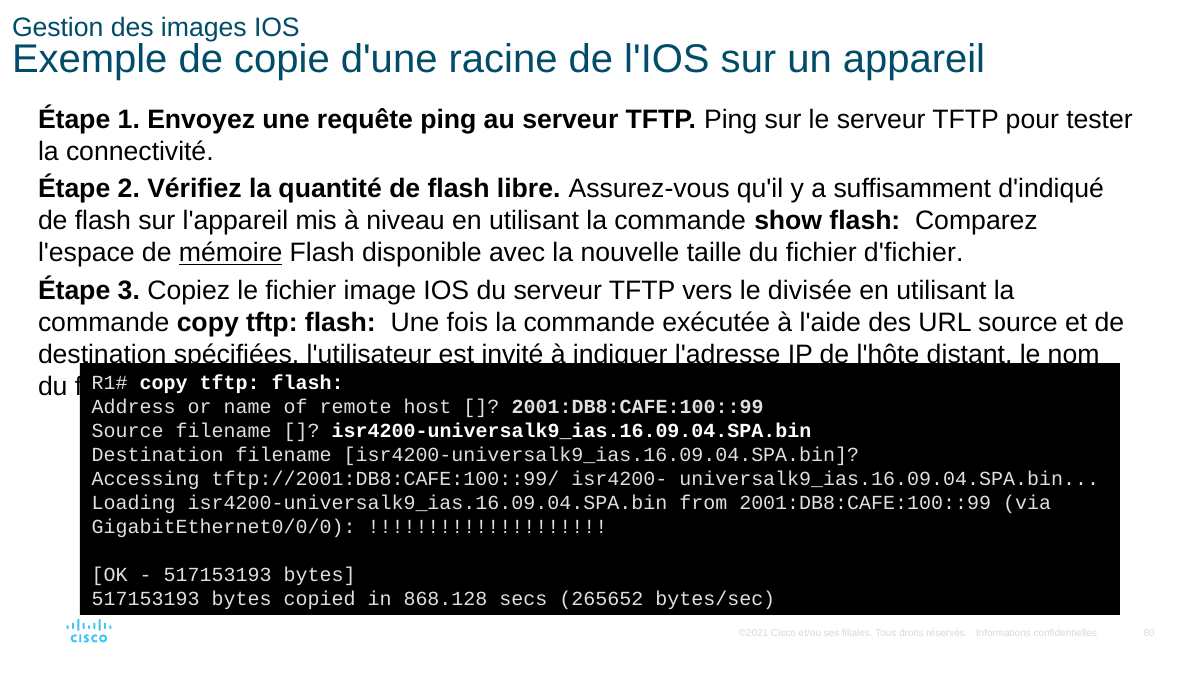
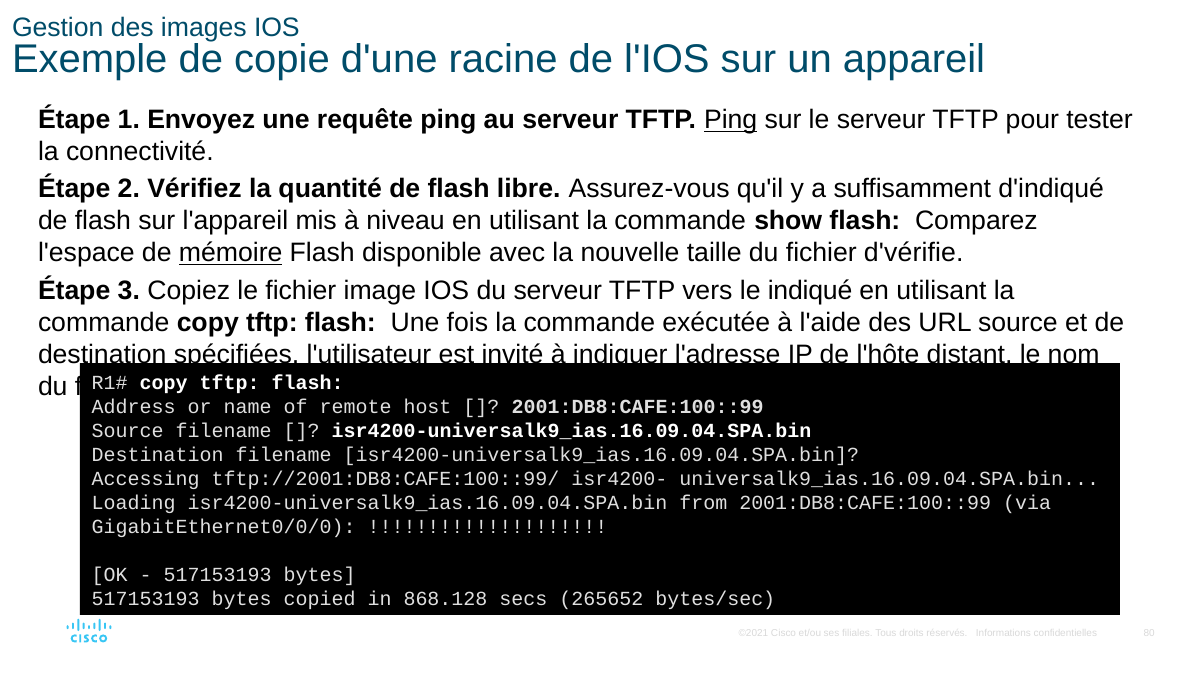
Ping underline: none -> present (731, 120)
d'fichier: d'fichier -> d'vérifie (914, 253)
divisée: divisée -> indiqué (810, 290)
